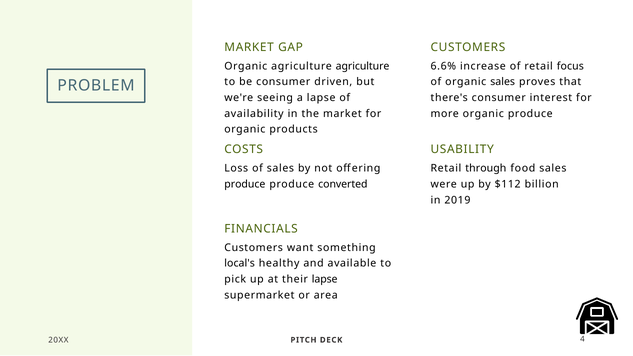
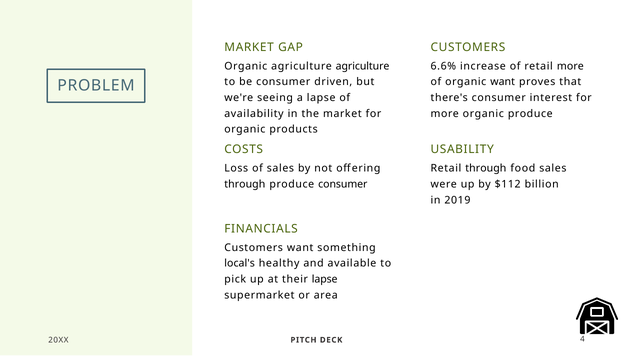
retail focus: focus -> more (570, 66)
organic sales: sales -> want (503, 82)
produce: produce -> through (245, 184)
produce converted: converted -> consumer (343, 184)
